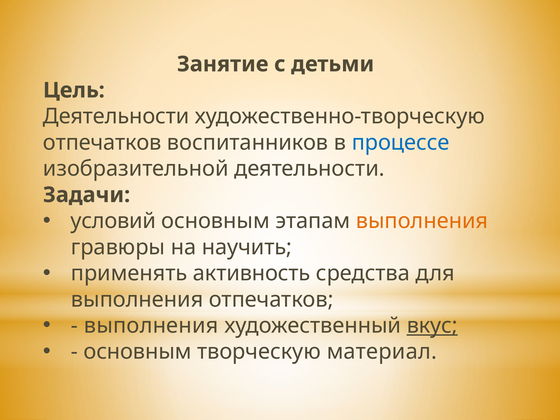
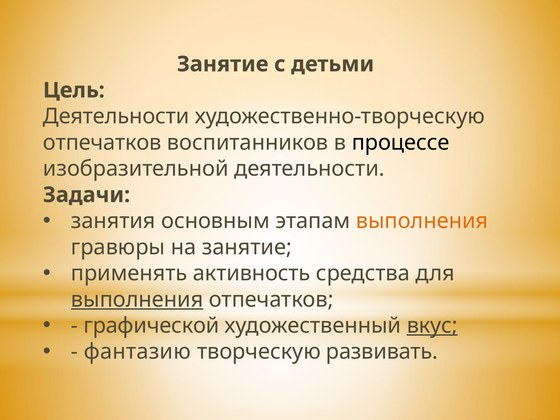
процессе colour: blue -> black (401, 143)
условий: условий -> занятия (113, 221)
на научить: научить -> занятие (247, 247)
выполнения underline: none -> present (137, 299)
выполнения: выполнения -> графической (151, 326)
основным: основным -> фантазию (137, 352)
материал: материал -> развивать (382, 352)
